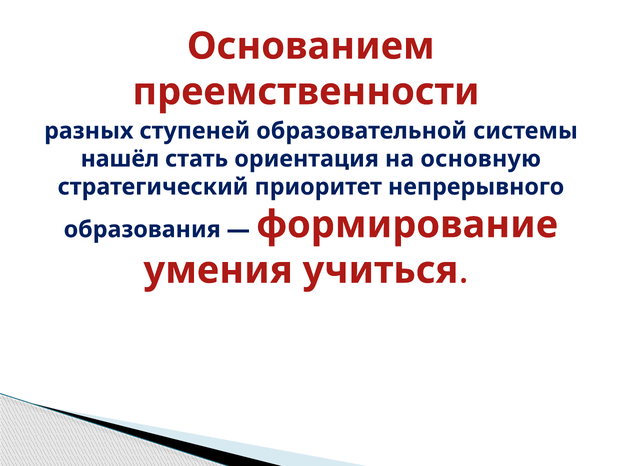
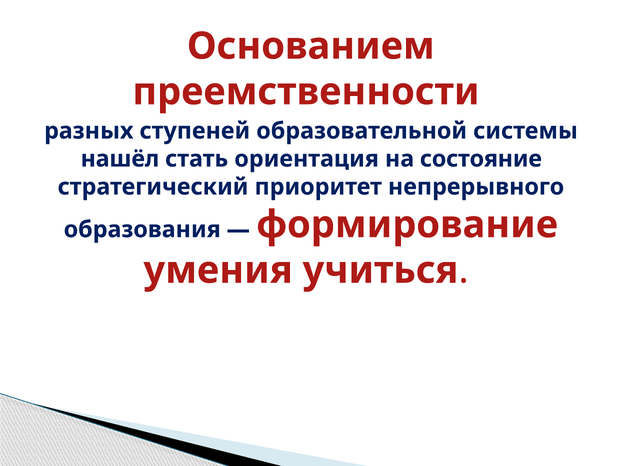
основную: основную -> состояние (481, 159)
